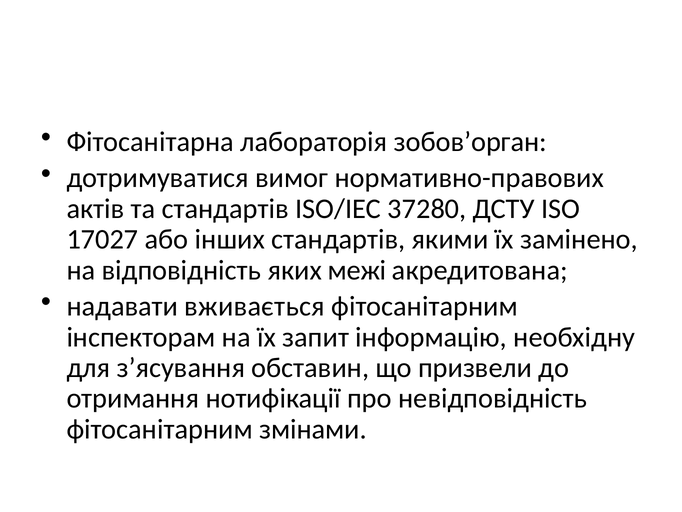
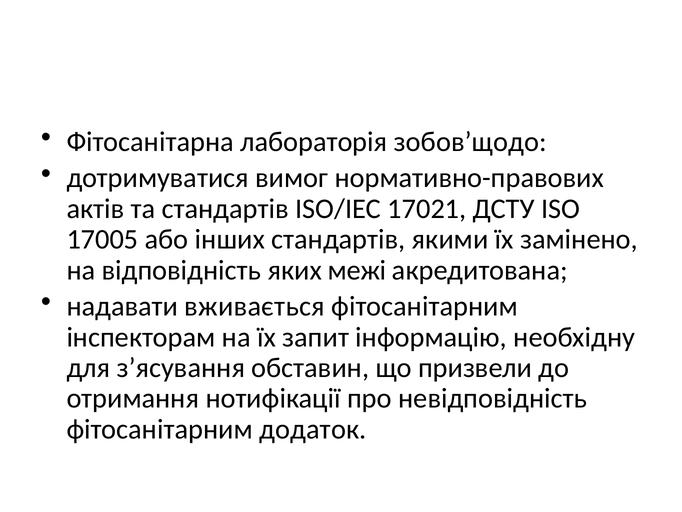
зобов’орган: зобов’орган -> зобов’щодо (470, 142)
37280: 37280 -> 17021 (427, 209)
17027: 17027 -> 17005 (102, 239)
змінами: змінами -> додаток (313, 429)
